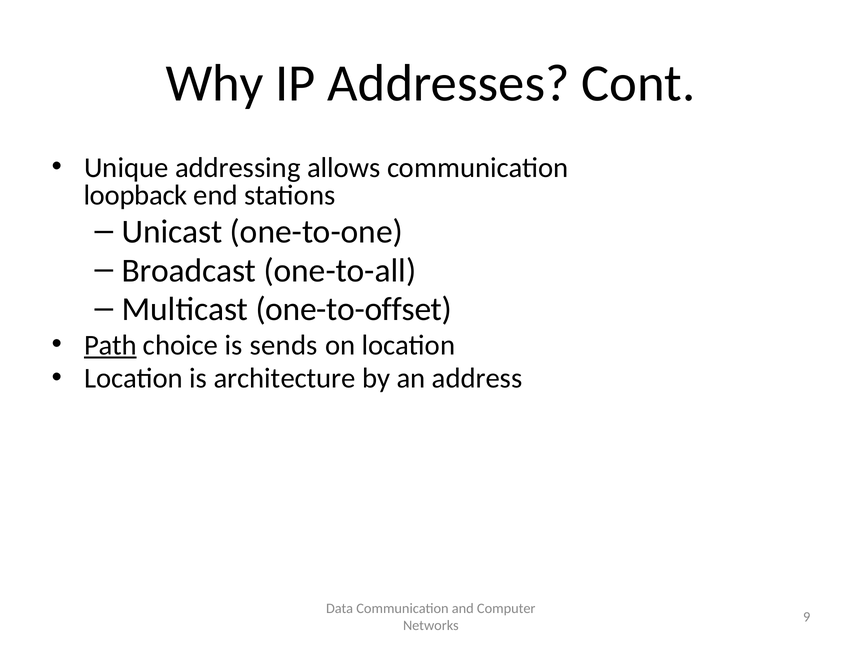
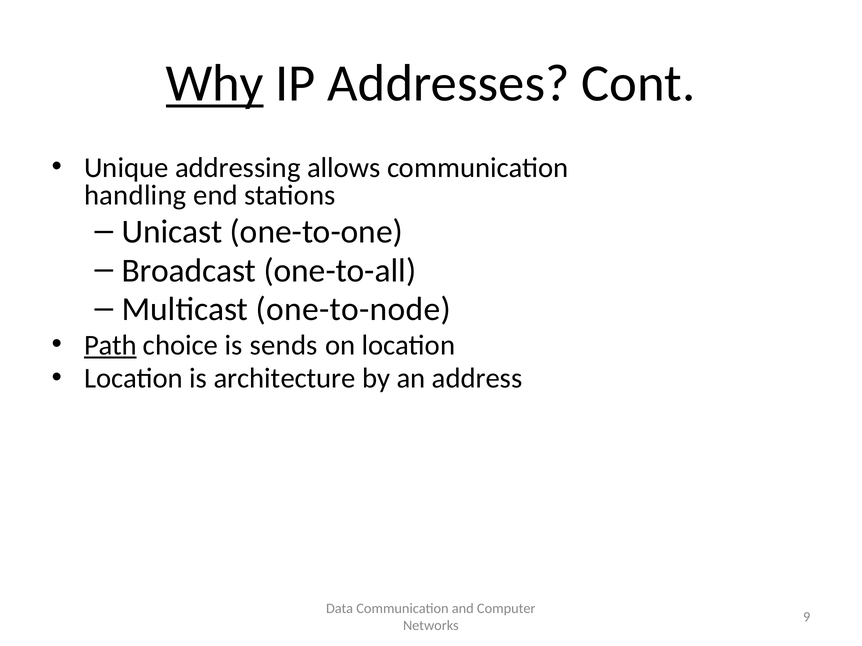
Why underline: none -> present (215, 83)
loopback: loopback -> handling (135, 195)
one-to-offset: one-to-offset -> one-to-node (353, 310)
